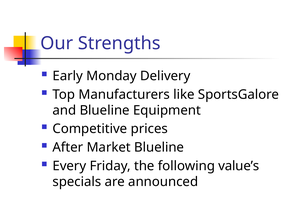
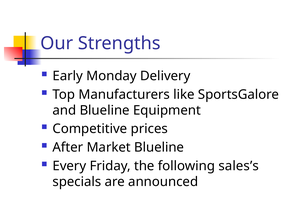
value’s: value’s -> sales’s (239, 166)
